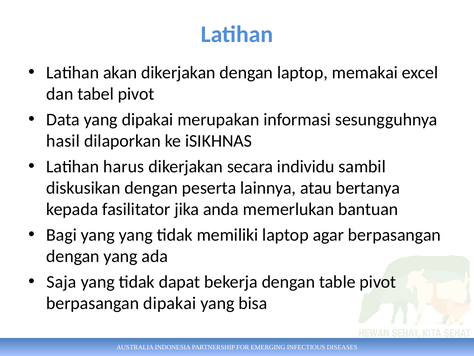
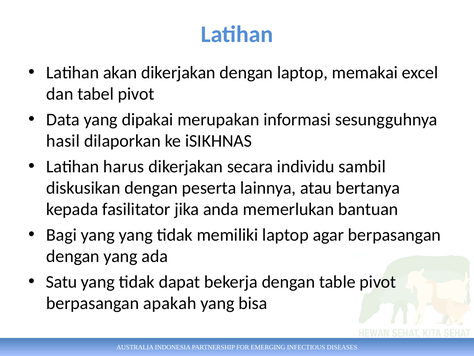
Saja: Saja -> Satu (62, 282)
berpasangan dipakai: dipakai -> apakah (170, 303)
